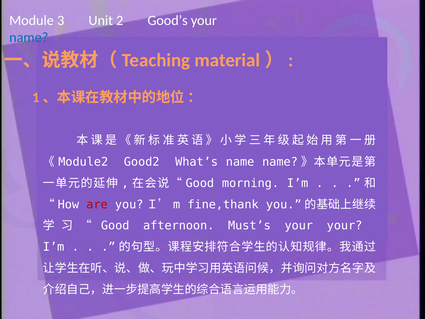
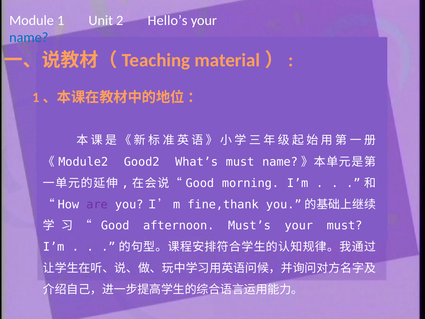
3: 3 -> 1 (61, 20)
Good’s: Good’s -> Hello’s (168, 20)
What’s name: name -> must (240, 162)
are colour: red -> purple (97, 204)
your your: your -> must (345, 226)
